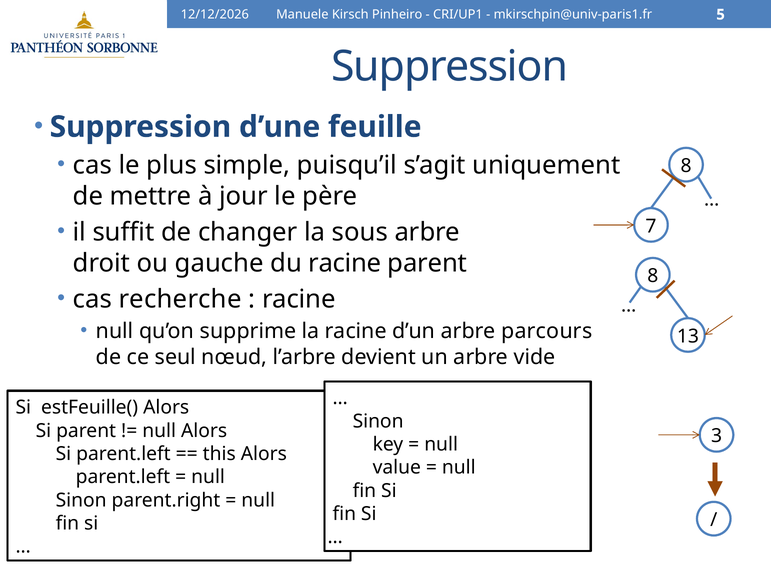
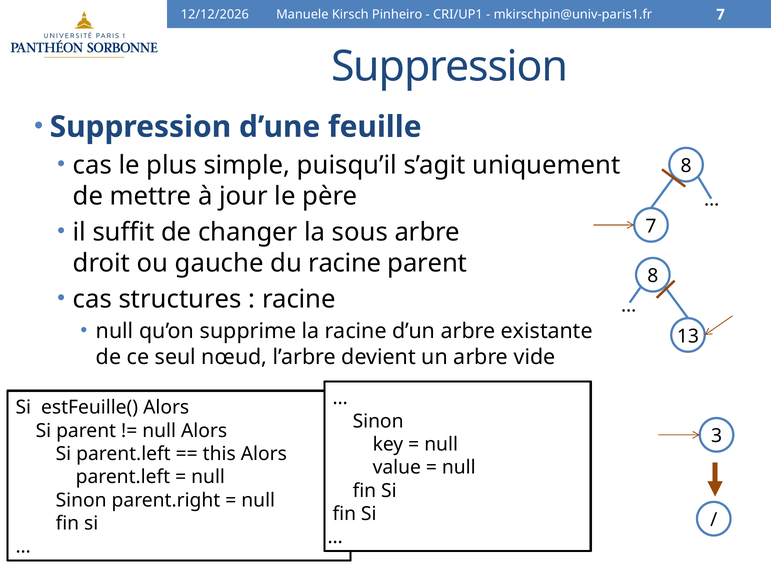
mkirschpin@univ-paris1.fr 5: 5 -> 7 (721, 15)
recherche: recherche -> structures (180, 299)
parcours: parcours -> existante (547, 331)
